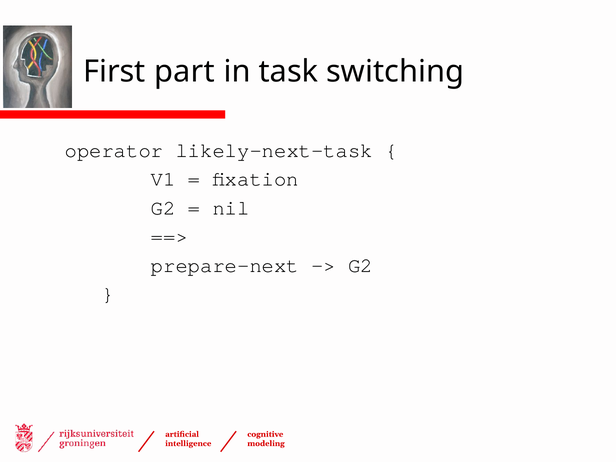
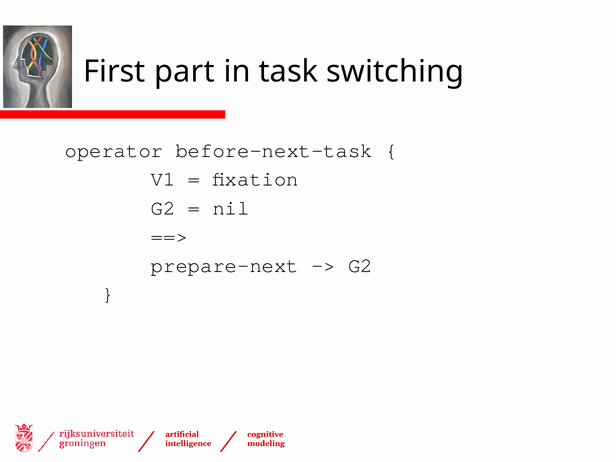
likely-next-task: likely-next-task -> before-next-task (274, 150)
